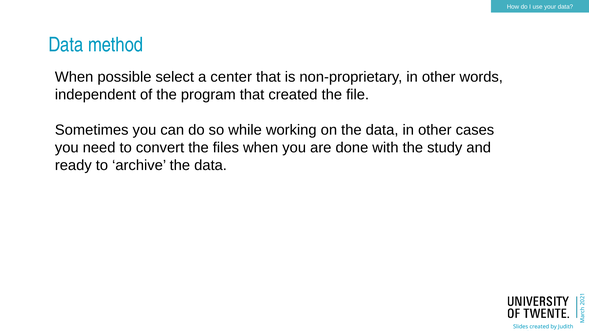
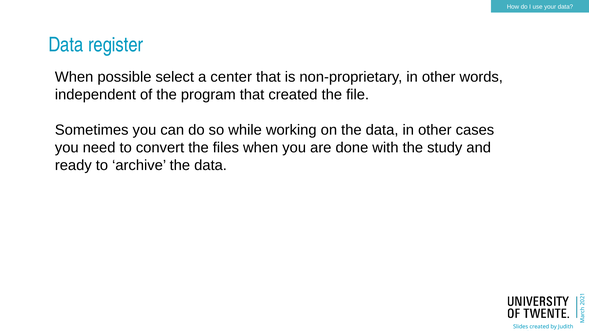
method: method -> register (116, 45)
